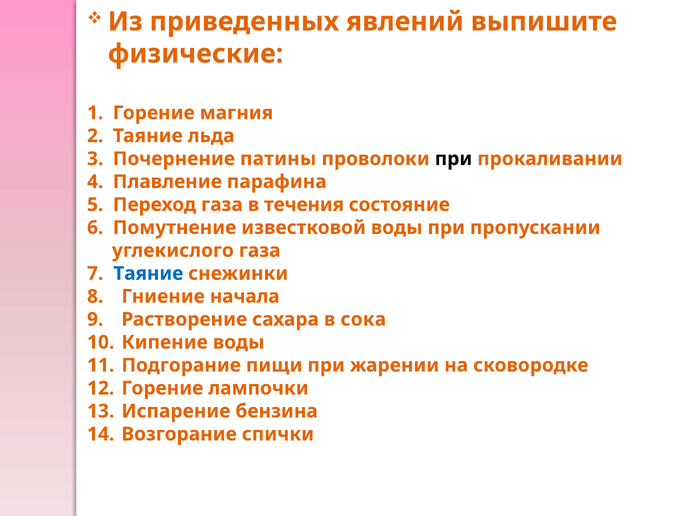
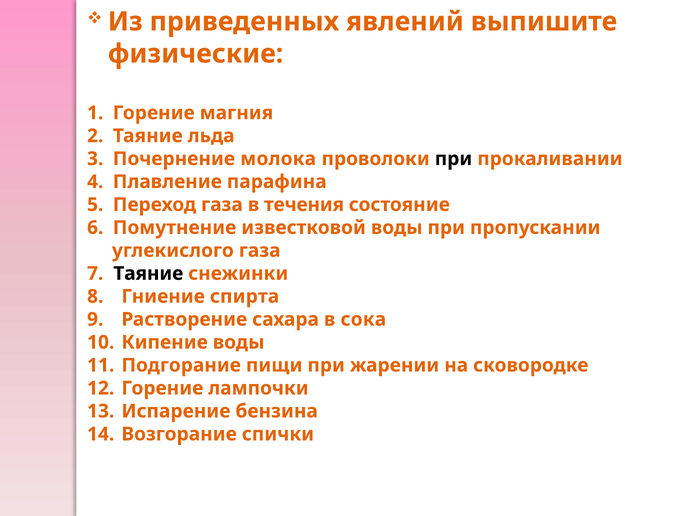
патины: патины -> молока (278, 159)
Таяние colour: blue -> black (148, 273)
начала: начала -> спирта (245, 296)
